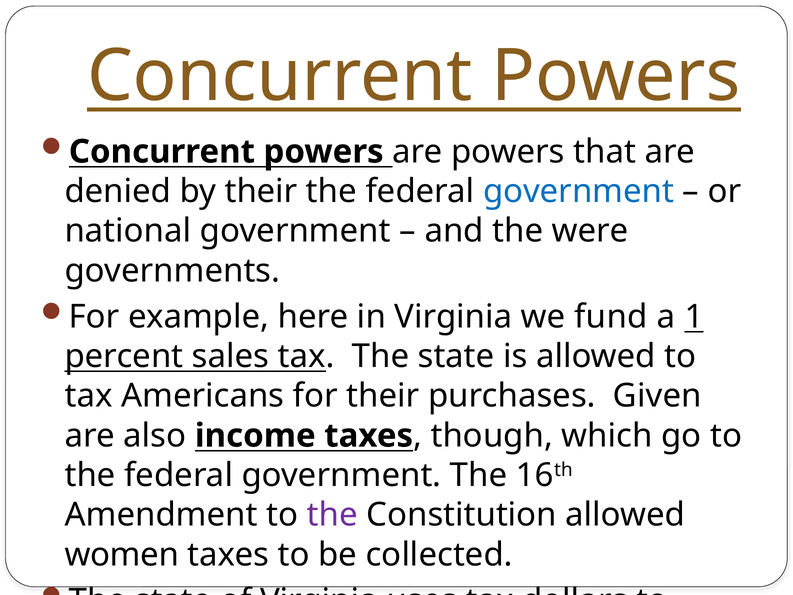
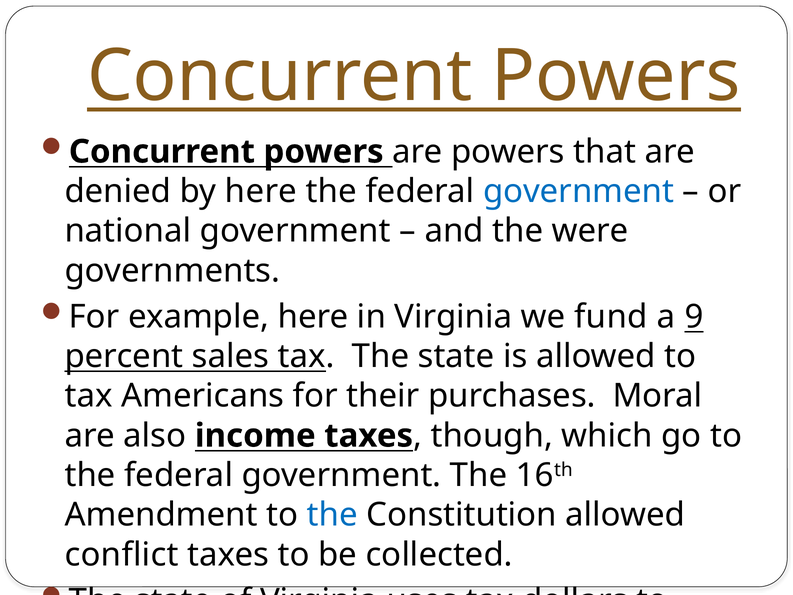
by their: their -> here (261, 191)
1: 1 -> 9 (694, 317)
Given: Given -> Moral (658, 396)
the colour: purple -> blue (332, 515)
women: women -> conflict (122, 555)
